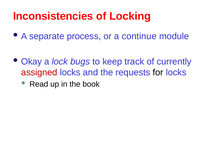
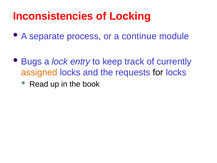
Okay: Okay -> Bugs (31, 62)
bugs: bugs -> entry (80, 62)
assigned colour: red -> orange (39, 72)
